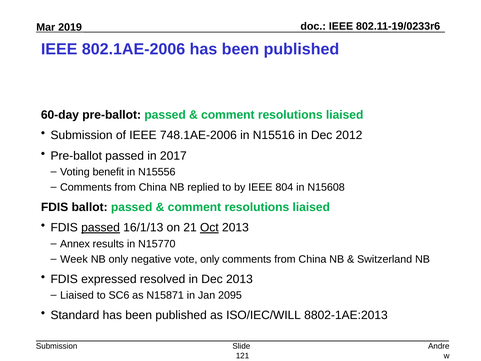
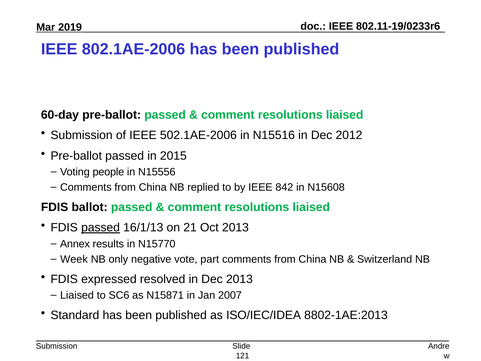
748.1AE-2006: 748.1AE-2006 -> 502.1AE-2006 (198, 135)
2017: 2017 -> 2015 (173, 156)
benefit: benefit -> people (108, 172)
804: 804 -> 842 (284, 187)
Oct underline: present -> none (209, 227)
vote only: only -> part (210, 259)
2095: 2095 -> 2007 (230, 295)
ISO/IEC/WILL: ISO/IEC/WILL -> ISO/IEC/IDEA (264, 315)
